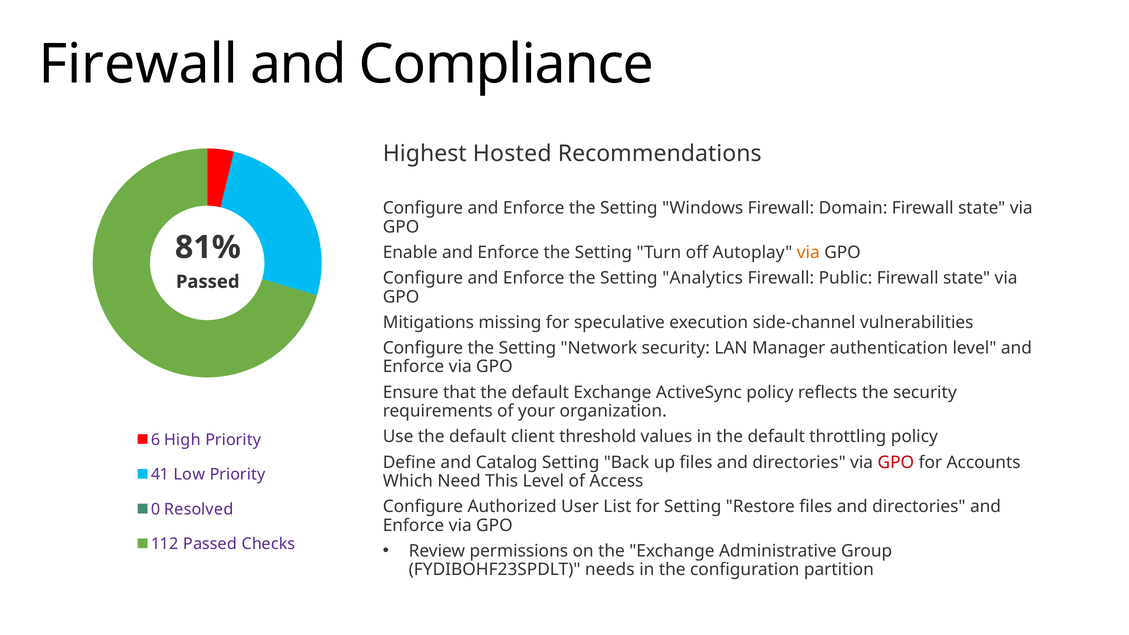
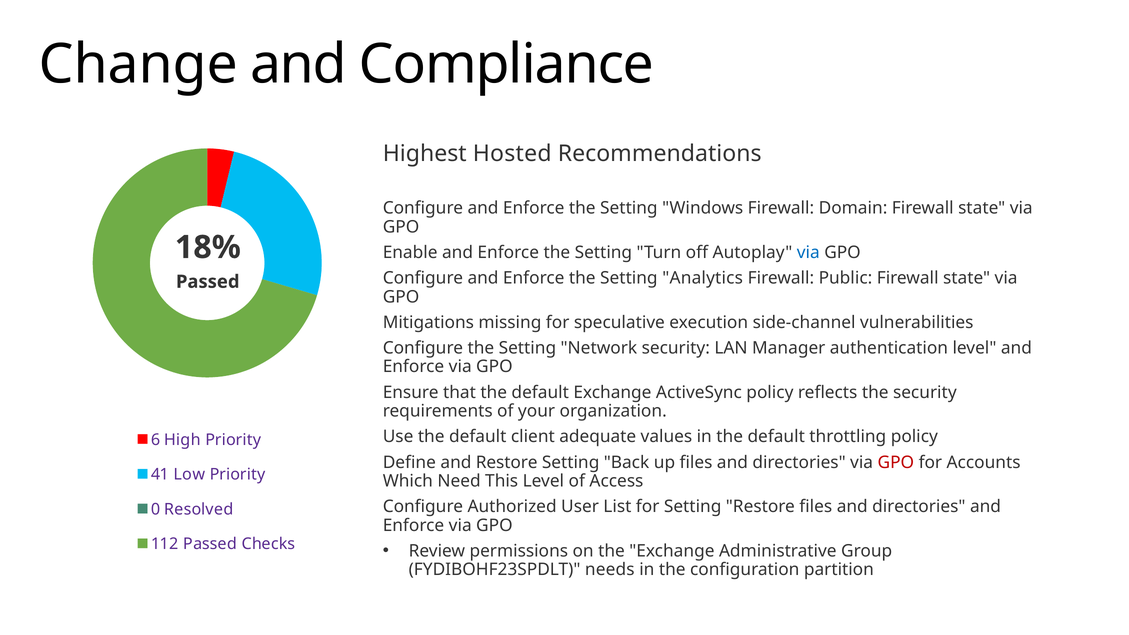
Firewall: Firewall -> Change (138, 64)
81%: 81% -> 18% (208, 247)
via colour: orange -> blue (808, 253)
threshold: threshold -> adequate (598, 437)
and Catalog: Catalog -> Restore (507, 462)
